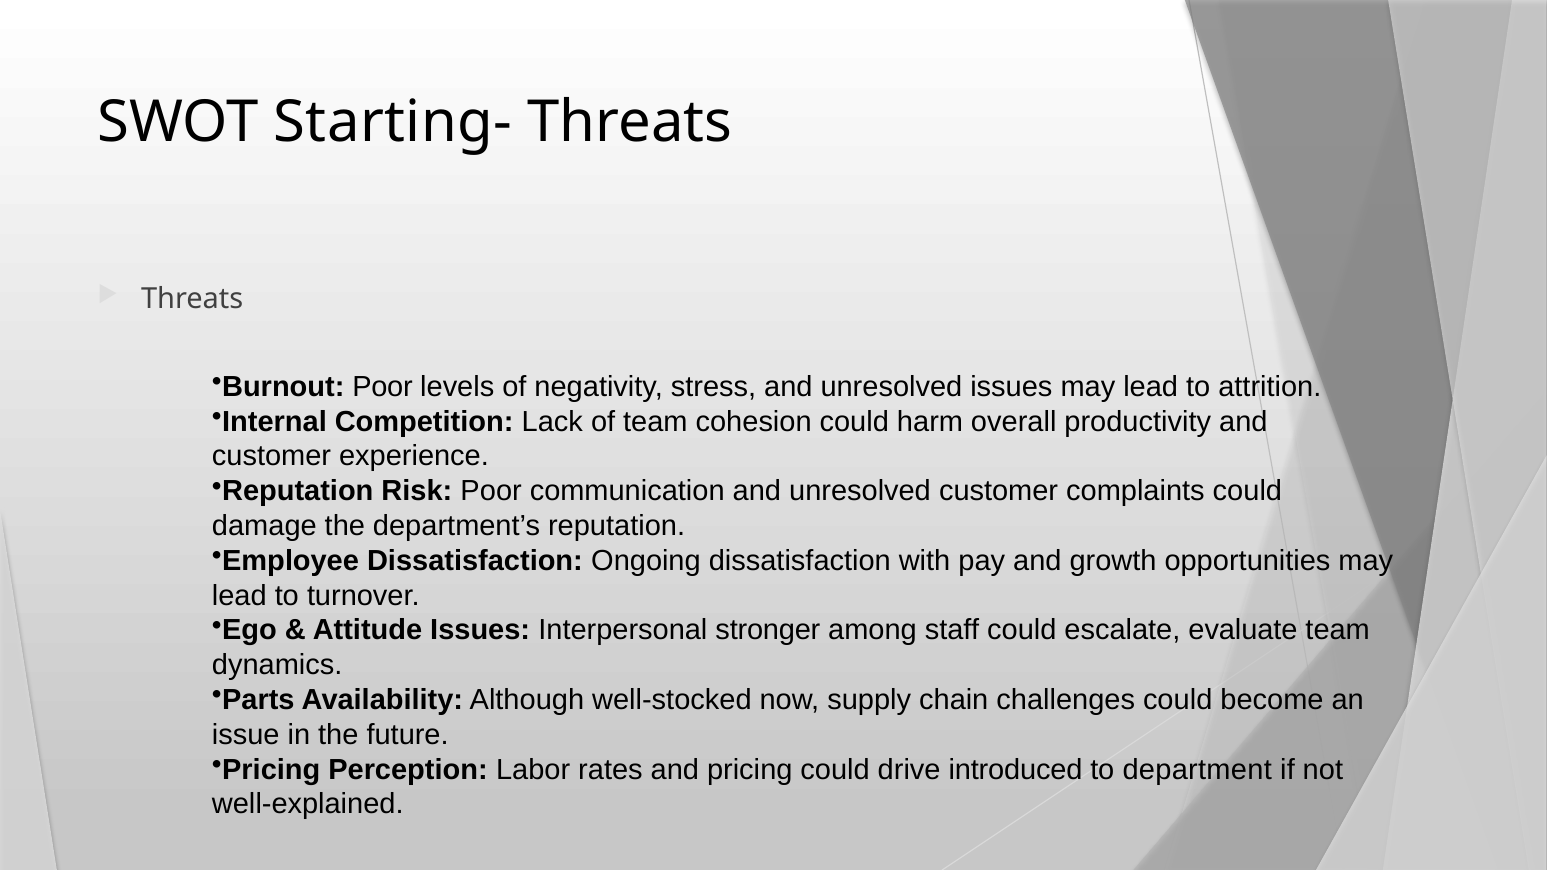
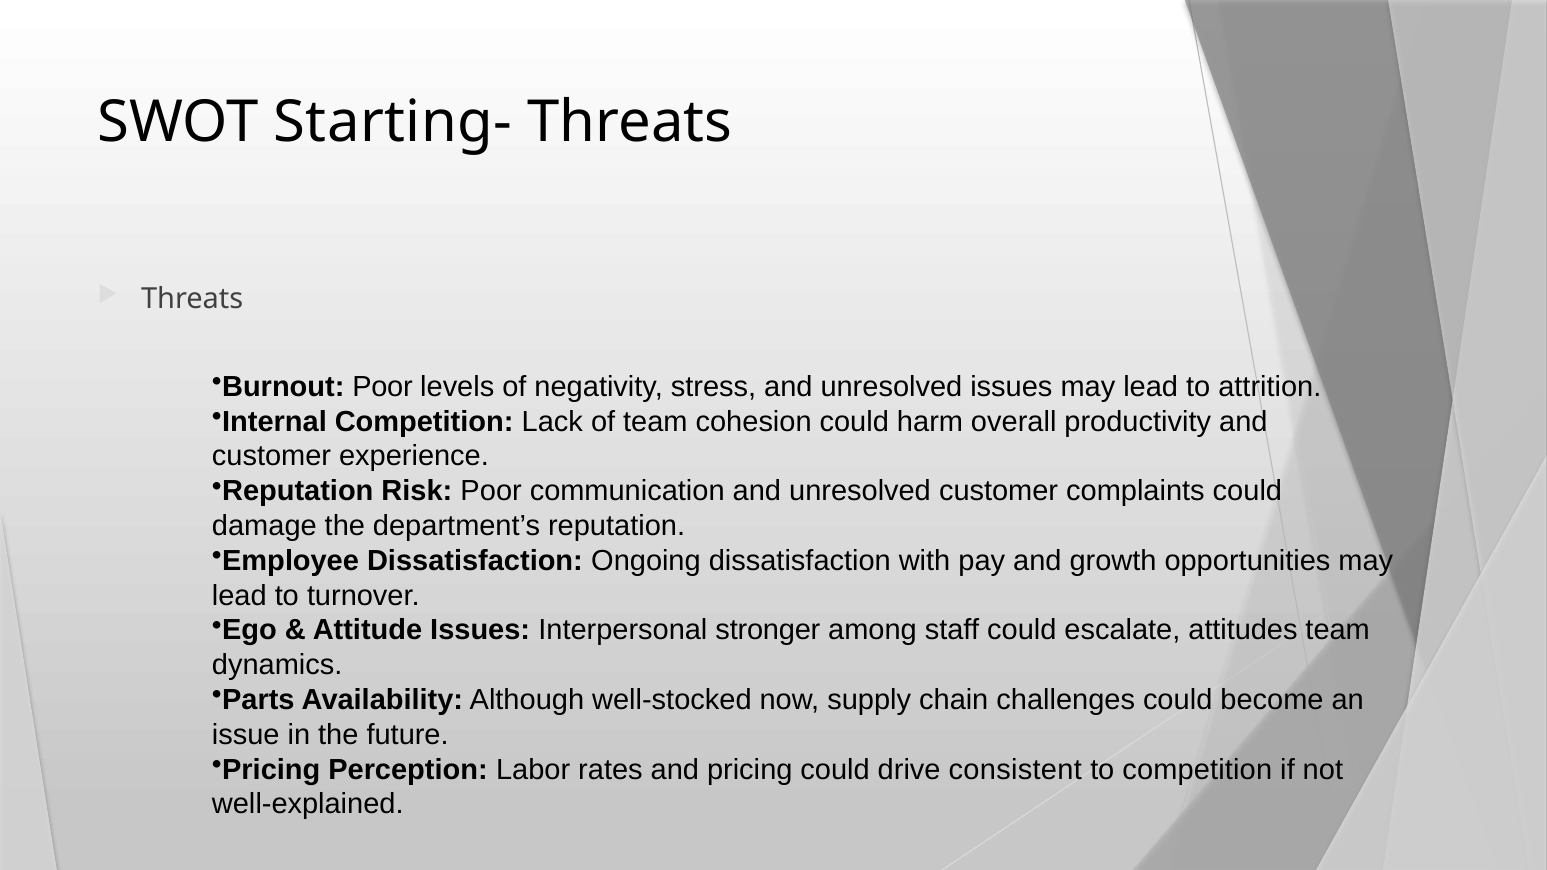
evaluate: evaluate -> attitudes (1243, 631)
introduced: introduced -> consistent (1015, 770)
to department: department -> competition (1197, 770)
